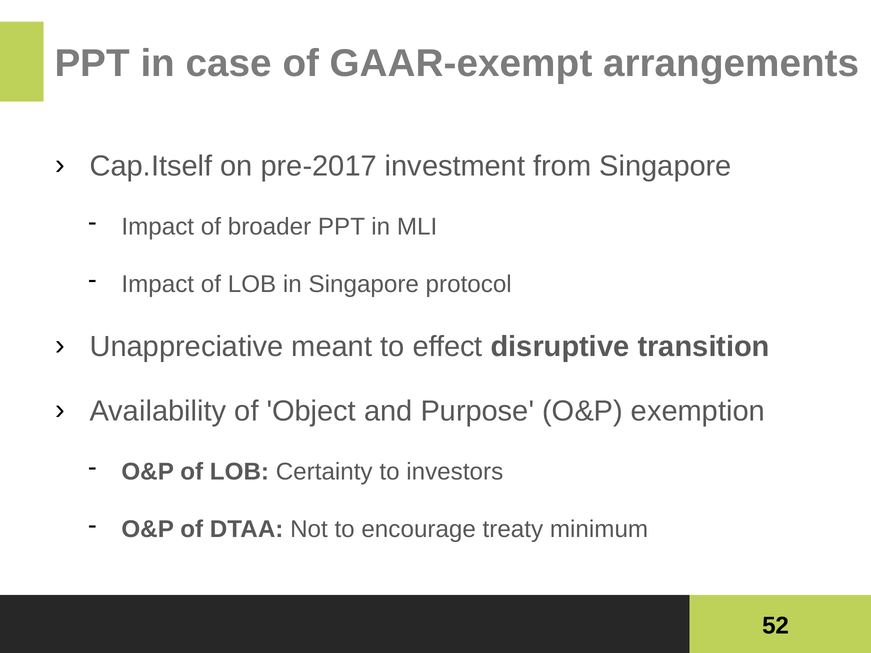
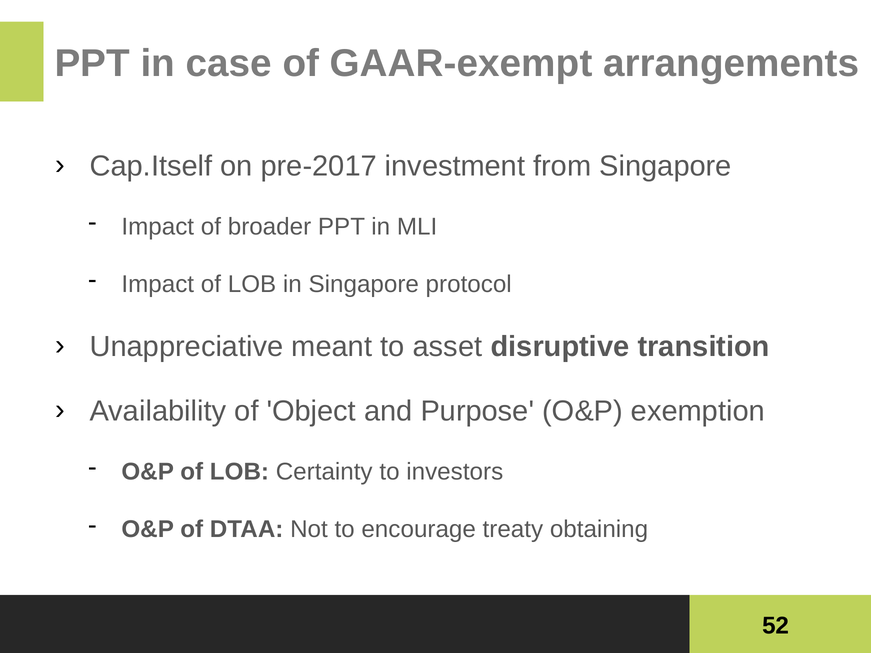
effect: effect -> asset (448, 347)
minimum: minimum -> obtaining (599, 530)
